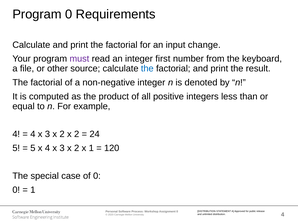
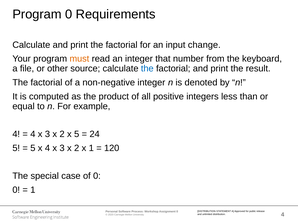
must colour: purple -> orange (79, 59)
first: first -> that (163, 59)
2 x 2: 2 -> 5 (77, 134)
